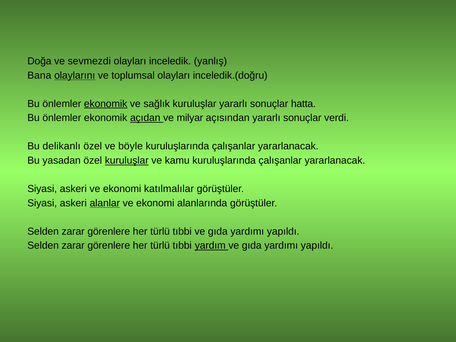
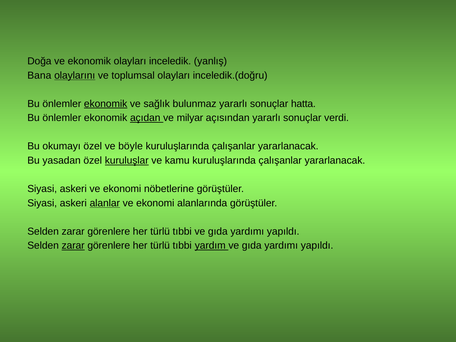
ve sevmezdi: sevmezdi -> ekonomik (89, 61)
sağlık kuruluşlar: kuruluşlar -> bulunmaz (195, 104)
delikanlı: delikanlı -> okumayı (62, 146)
katılmalılar: katılmalılar -> nöbetlerine (169, 189)
zarar underline: none -> present (73, 246)
